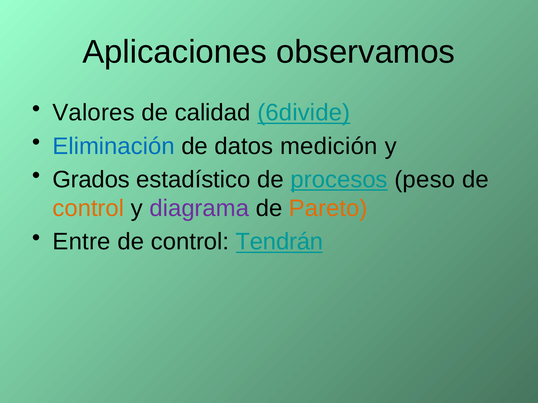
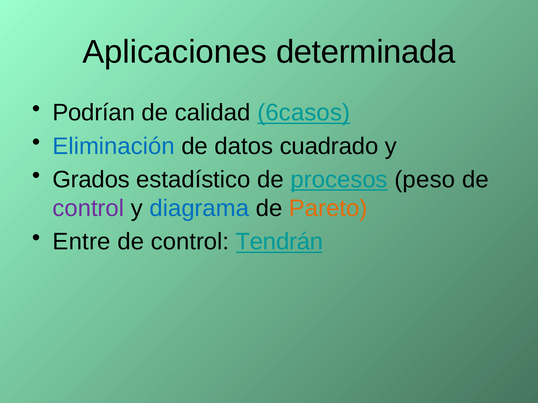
observamos: observamos -> determinada (366, 52)
Valores: Valores -> Podrían (94, 113)
6divide: 6divide -> 6casos (304, 113)
medición: medición -> cuadrado (329, 146)
control colour: orange -> purple (88, 209)
diagrama colour: purple -> blue (199, 209)
